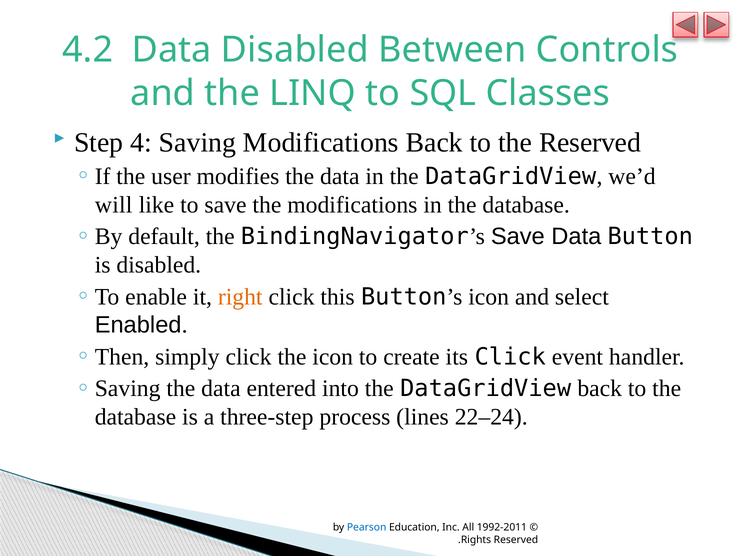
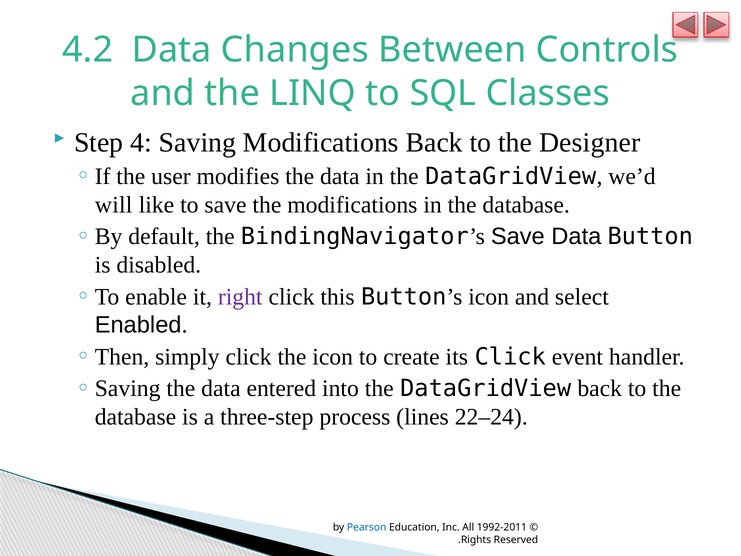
Data Disabled: Disabled -> Changes (295, 50)
the Reserved: Reserved -> Designer (590, 142)
right colour: orange -> purple (240, 297)
